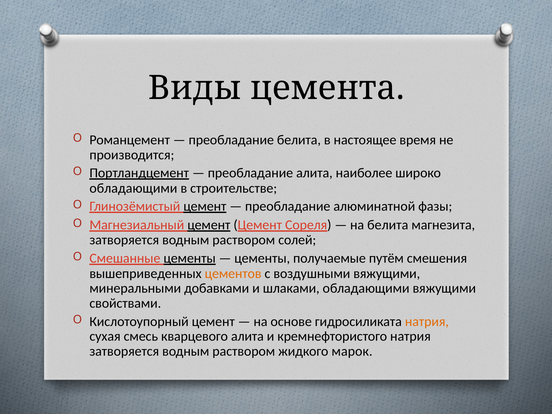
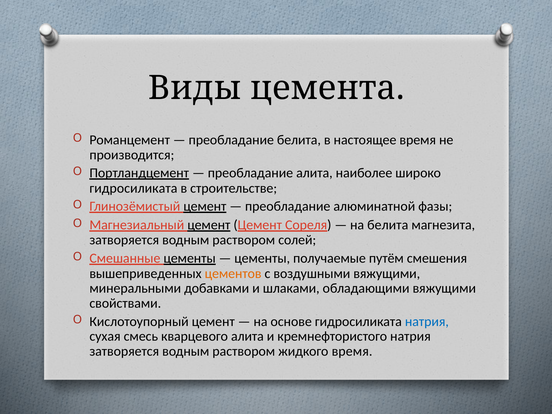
обладающими: обладающими -> гидросиликата (133, 188)
натрия colour: orange -> blue (427, 321)
жидкого марок: марок -> время (352, 351)
